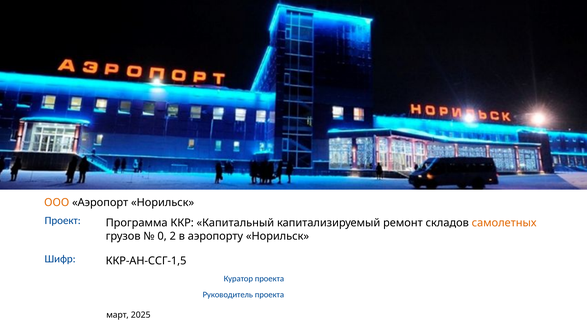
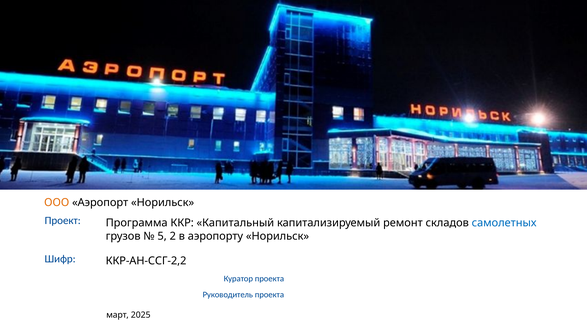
самолетных colour: orange -> blue (504, 223)
0: 0 -> 5 (162, 236)
ККР-АН-ССГ-1,5: ККР-АН-ССГ-1,5 -> ККР-АН-ССГ-2,2 (146, 261)
